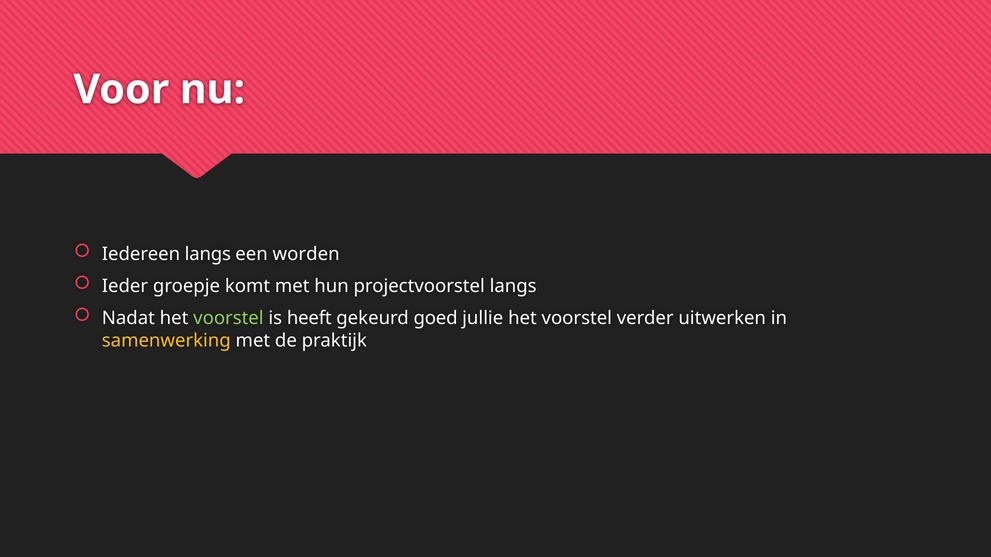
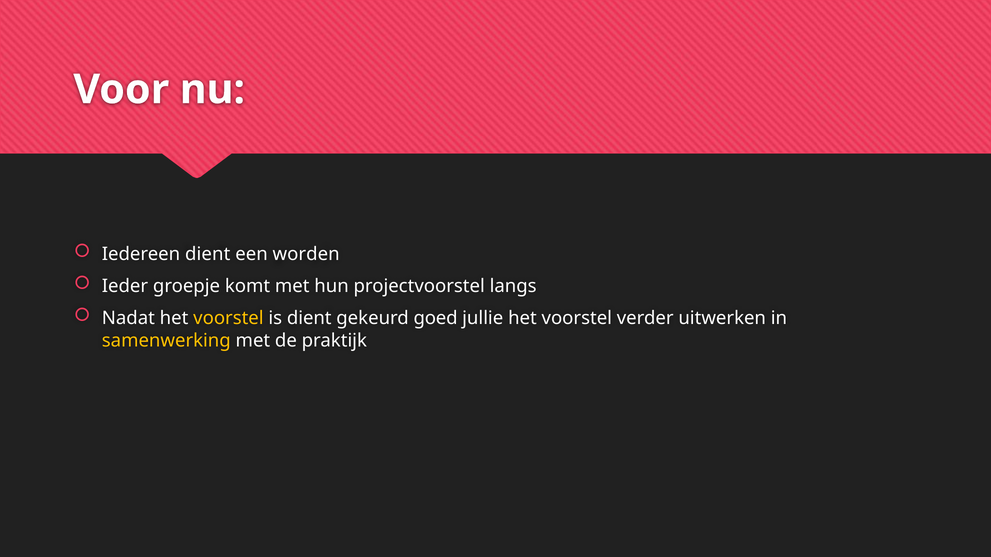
Iedereen langs: langs -> dient (208, 254)
voorstel colour: light green -> yellow (228, 319)
is heeft: heeft -> dient (309, 319)
